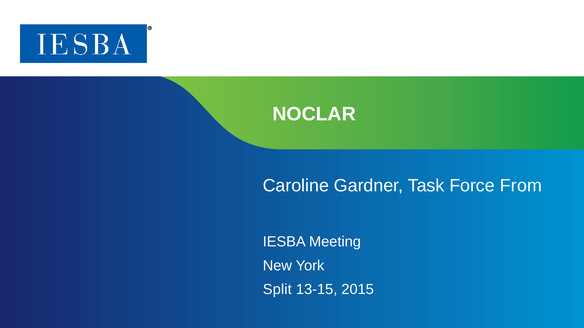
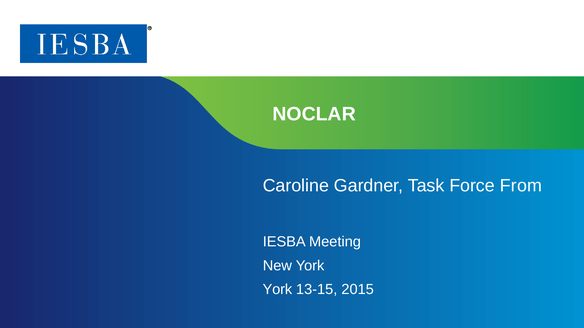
Split: Split -> York (277, 290)
